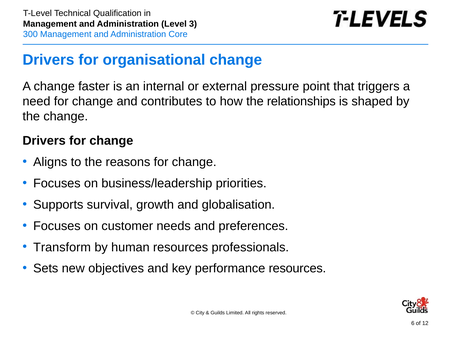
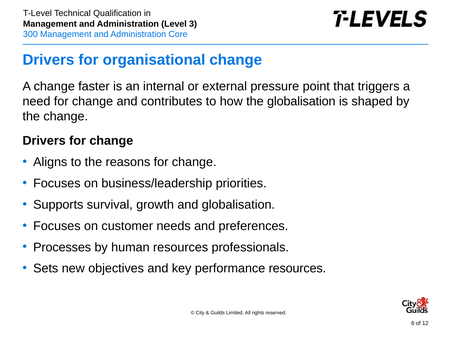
the relationships: relationships -> globalisation (301, 101)
Transform: Transform -> Processes (62, 247)
